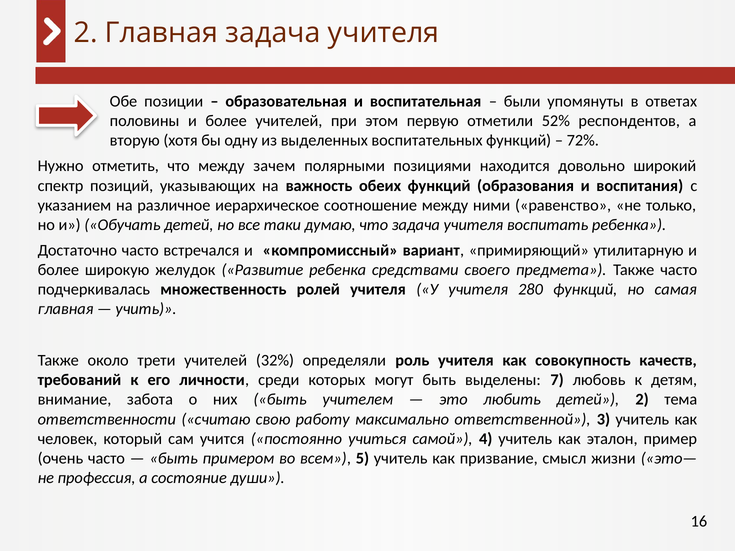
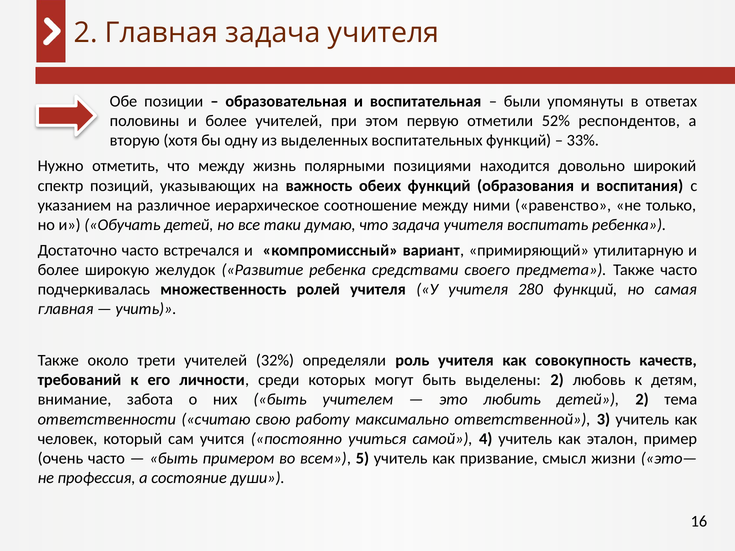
72%: 72% -> 33% (583, 140)
зачем: зачем -> жизнь (274, 166)
выделены 7: 7 -> 2 (557, 380)
